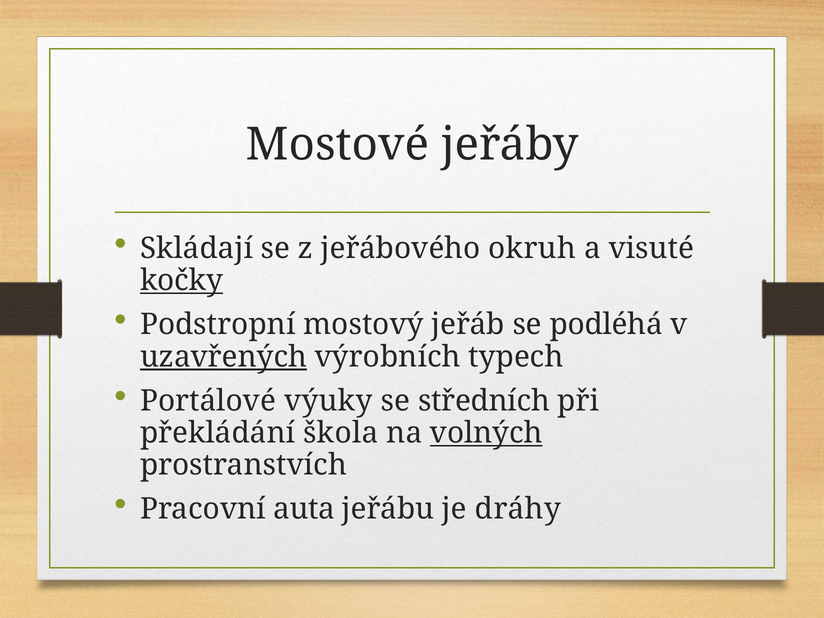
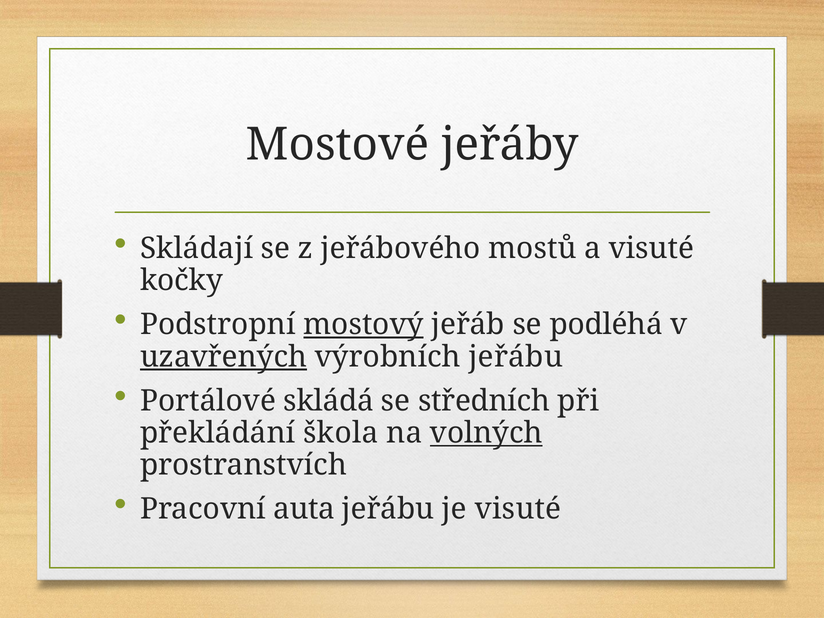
okruh: okruh -> mostů (532, 248)
kočky underline: present -> none (182, 281)
mostový underline: none -> present (363, 325)
výrobních typech: typech -> jeřábu (516, 357)
výuky: výuky -> skládá (329, 401)
je dráhy: dráhy -> visuté (518, 509)
